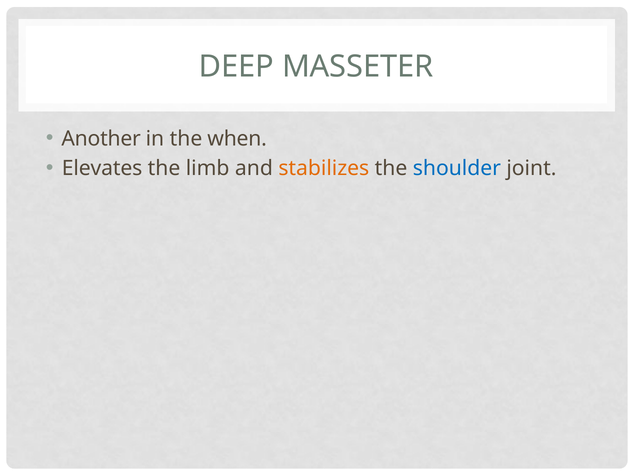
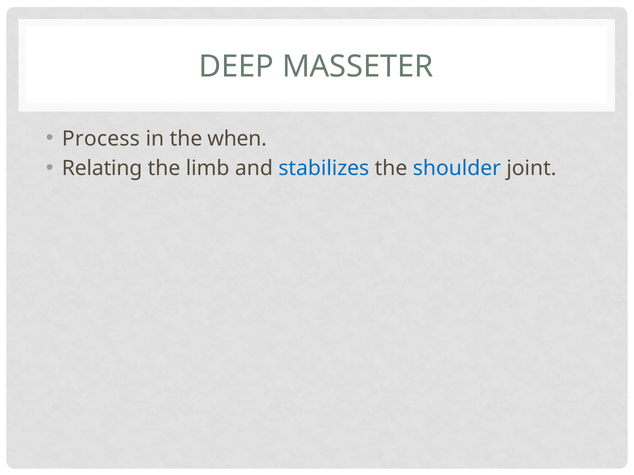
Another: Another -> Process (101, 139)
Elevates: Elevates -> Relating (102, 168)
stabilizes colour: orange -> blue (324, 168)
